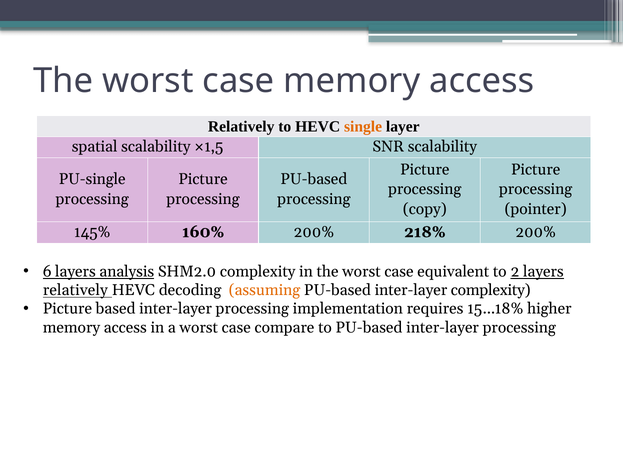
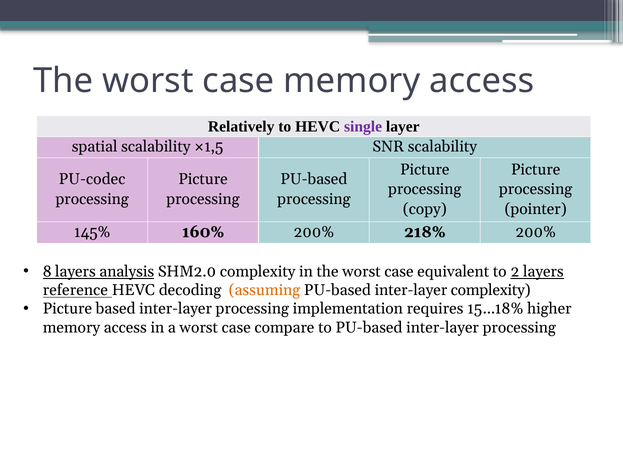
single colour: orange -> purple (363, 126)
PU-single: PU-single -> PU-codec (92, 179)
6: 6 -> 8 (47, 272)
relatively: relatively -> reference (75, 290)
